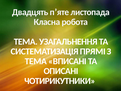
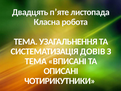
ПРЯМІ: ПРЯМІ -> ДОВІВ (93, 51)
